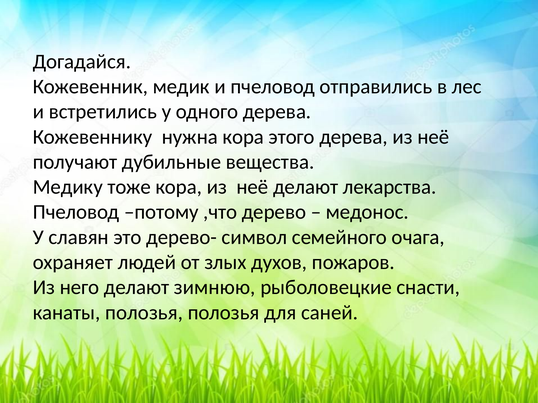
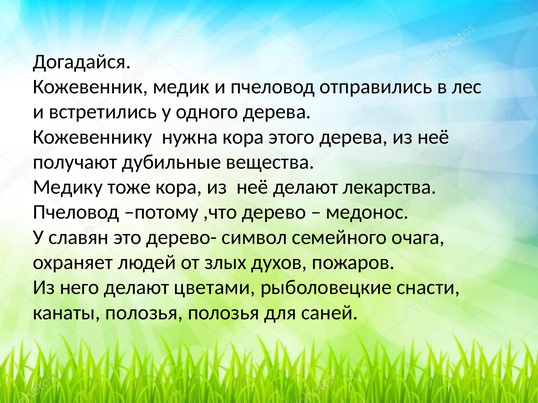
зимнюю: зимнюю -> цветами (215, 288)
